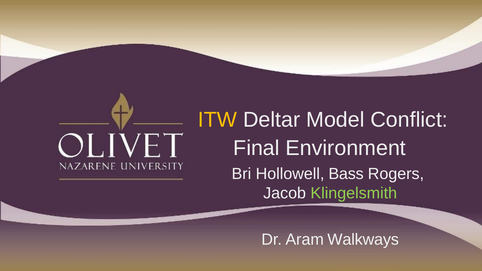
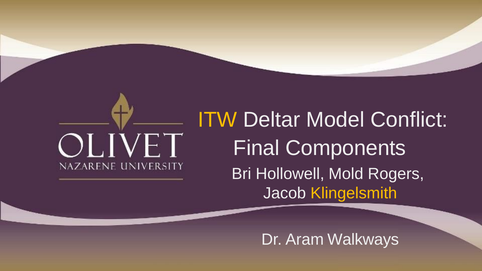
Environment: Environment -> Components (346, 148)
Bass: Bass -> Mold (346, 174)
Klingelsmith colour: light green -> yellow (354, 193)
